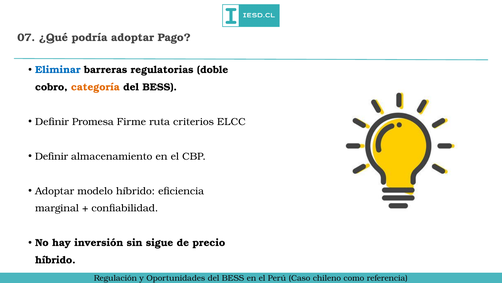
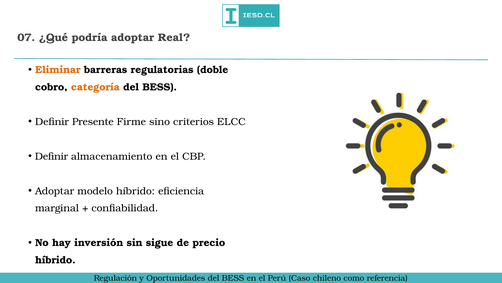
Pago: Pago -> Real (174, 37)
Eliminar colour: blue -> orange (58, 70)
Promesa: Promesa -> Presente (93, 122)
ruta: ruta -> sino (160, 122)
